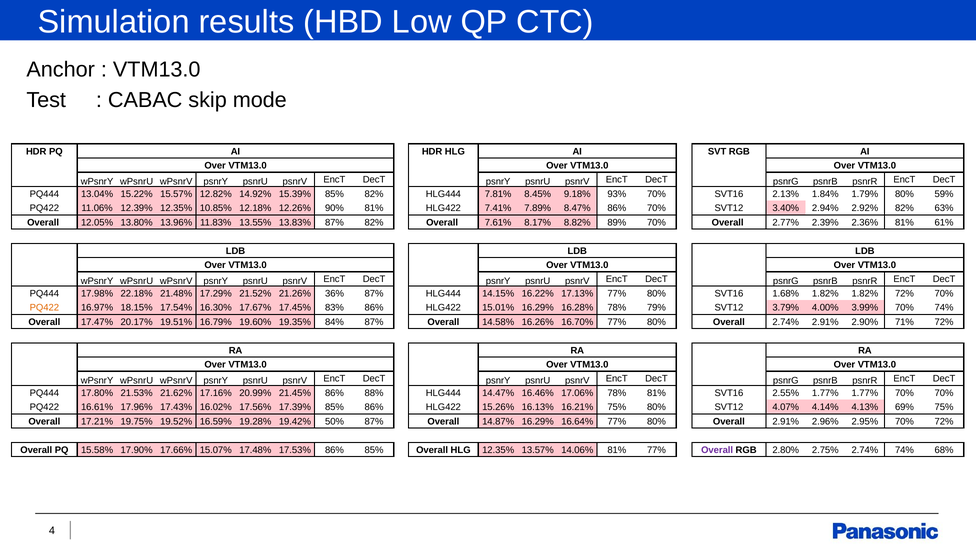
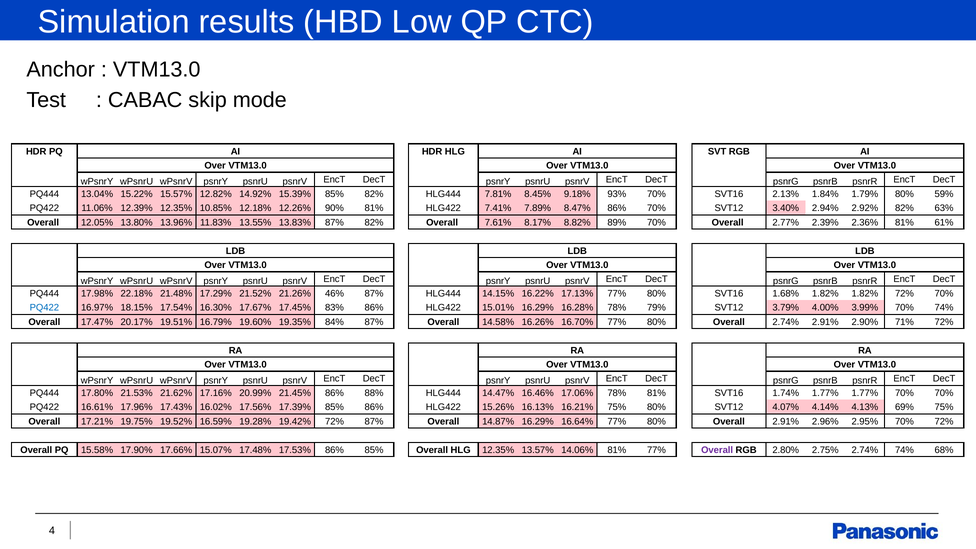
36%: 36% -> 46% (334, 294)
PQ422 colour: orange -> blue (44, 308)
2.55%: 2.55% -> 1.74% (786, 393)
19.42% 50%: 50% -> 72% (334, 422)
